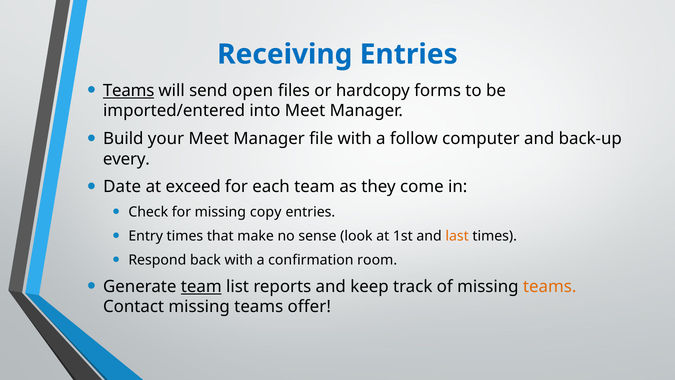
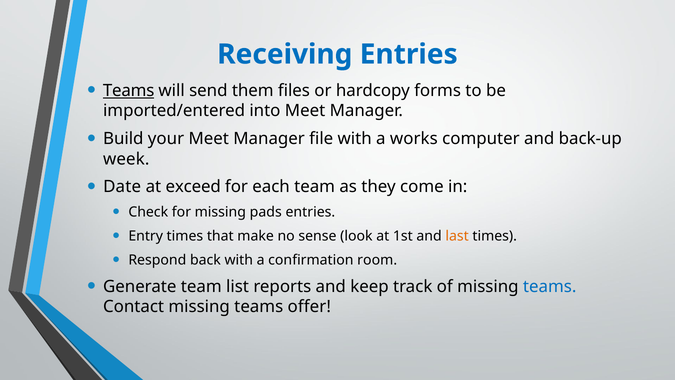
open: open -> them (253, 91)
follow: follow -> works (414, 139)
every: every -> week (126, 159)
copy: copy -> pads (266, 212)
team underline: present -> none (201, 286)
teams colour: orange -> blue (550, 286)
